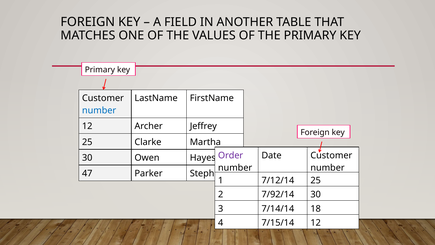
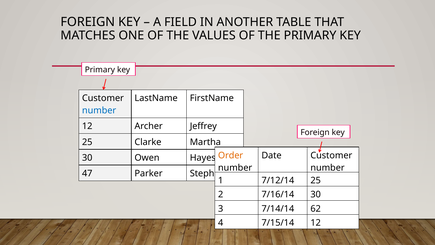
Order colour: purple -> orange (231, 155)
7/92/14: 7/92/14 -> 7/16/14 (278, 194)
18: 18 -> 62 (316, 209)
